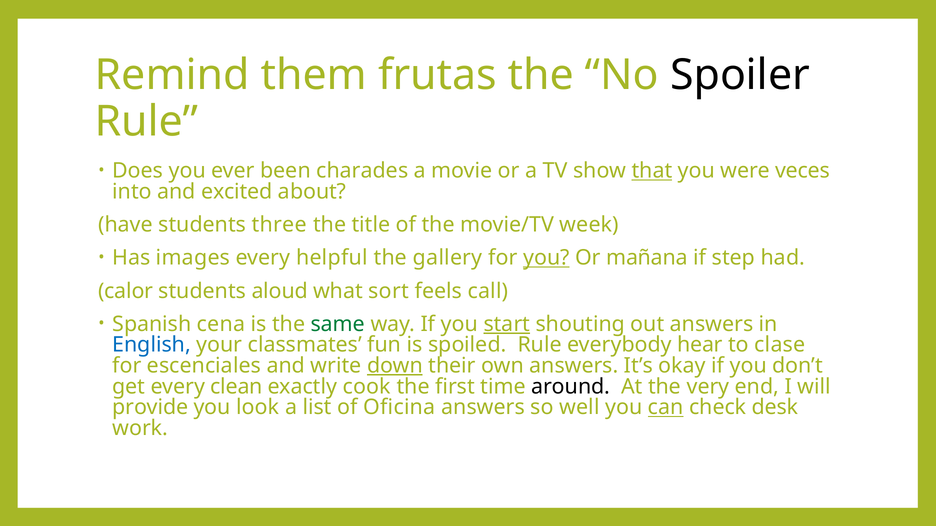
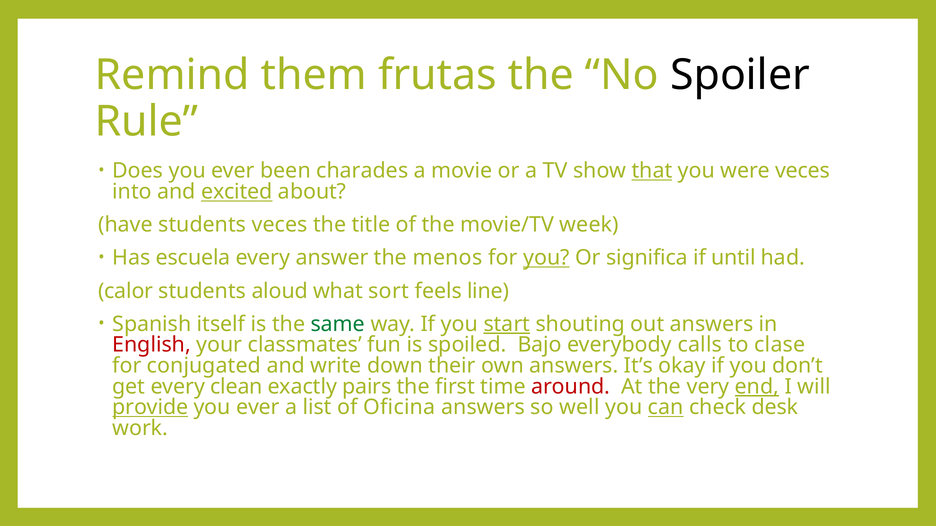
excited underline: none -> present (237, 192)
students three: three -> veces (280, 225)
images: images -> escuela (193, 258)
helpful: helpful -> answer (332, 258)
gallery: gallery -> menos (448, 258)
mañana: mañana -> significa (647, 258)
step: step -> until (734, 258)
call: call -> line (488, 291)
cena: cena -> itself (221, 324)
English colour: blue -> red (152, 345)
spoiled Rule: Rule -> Bajo (540, 345)
hear: hear -> calls (700, 345)
escenciales: escenciales -> conjugated (204, 366)
down underline: present -> none (395, 366)
cook: cook -> pairs (367, 387)
around colour: black -> red (571, 387)
end underline: none -> present (757, 387)
provide underline: none -> present (150, 408)
look: look -> ever (258, 408)
